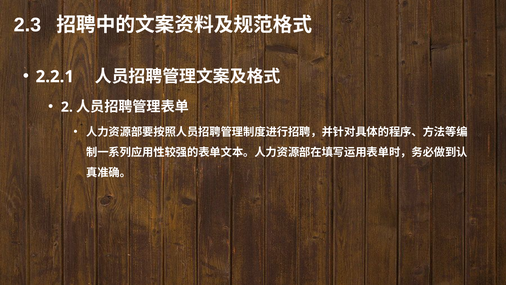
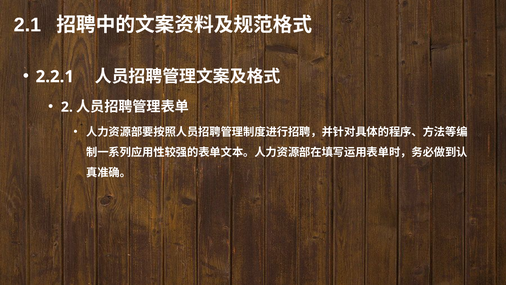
2.3: 2.3 -> 2.1 (27, 25)
